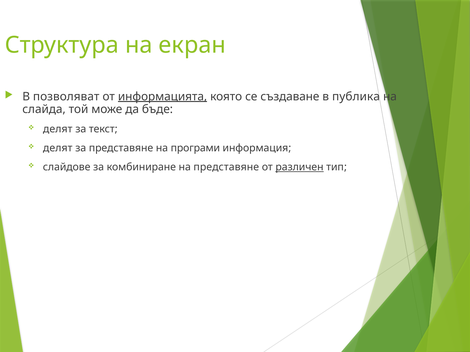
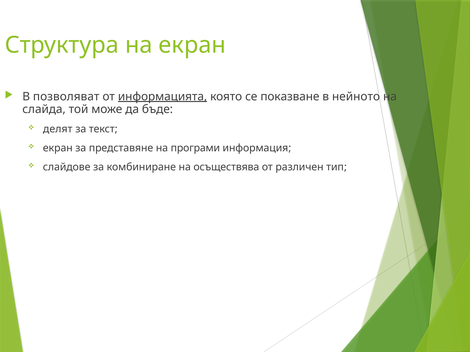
създаване: създаване -> показване (290, 97)
публика: публика -> нейното (356, 97)
делят: делят -> екран (58, 148)
на представяне: представяне -> осъществява (226, 167)
различен underline: present -> none (300, 167)
